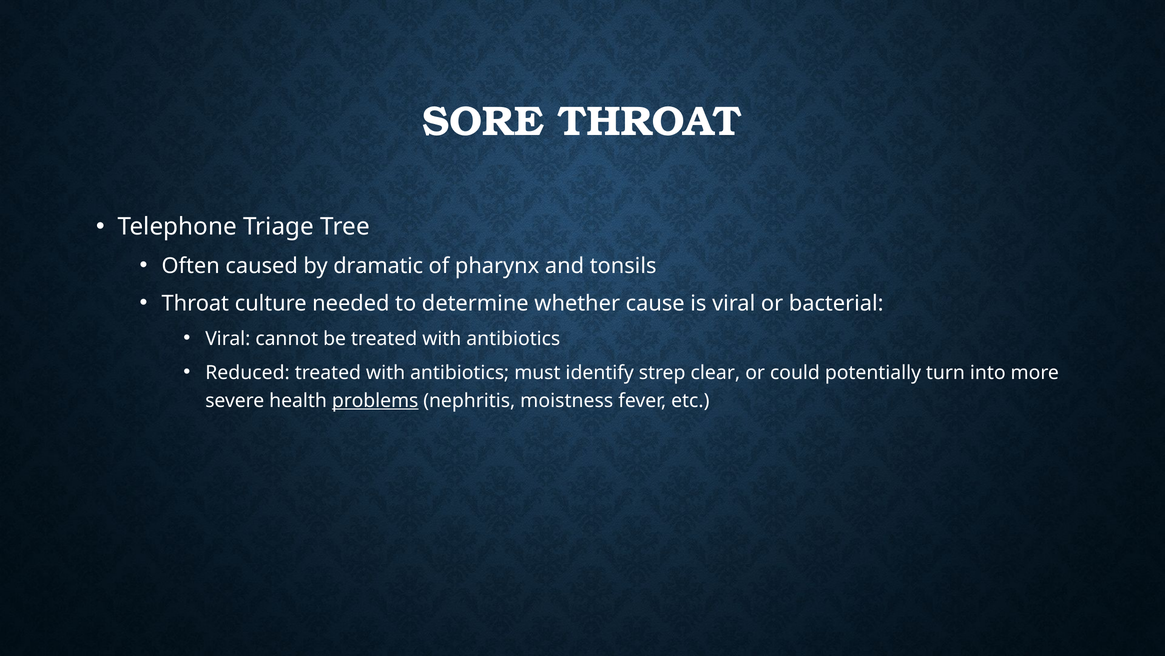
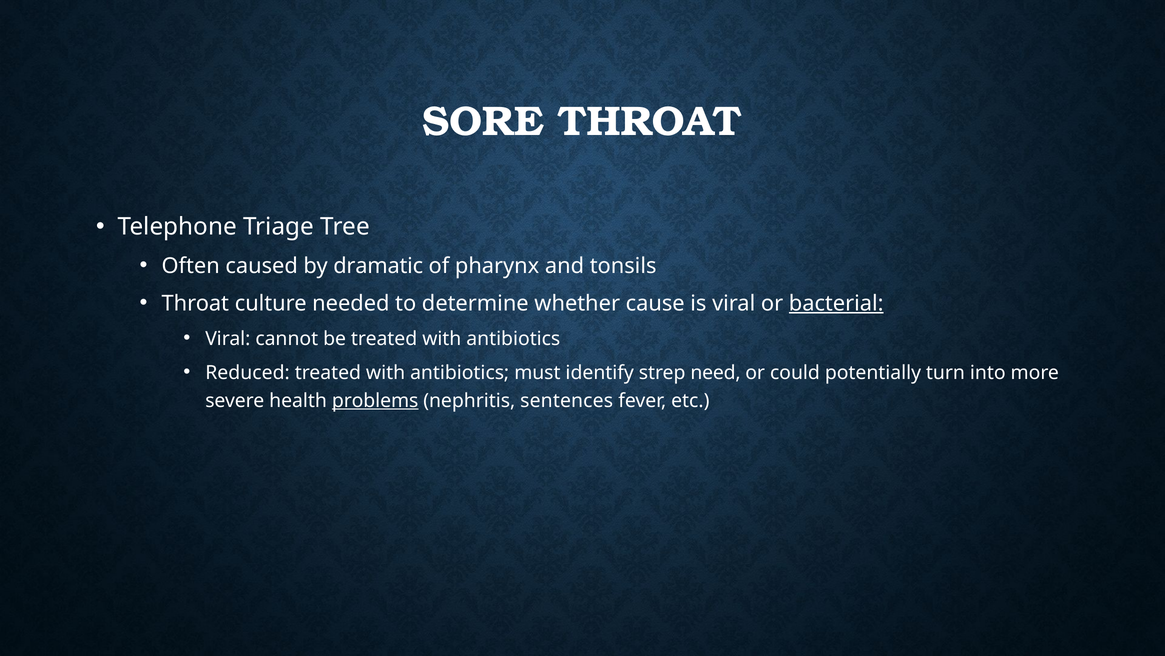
bacterial underline: none -> present (836, 303)
clear: clear -> need (715, 372)
moistness: moistness -> sentences (567, 400)
